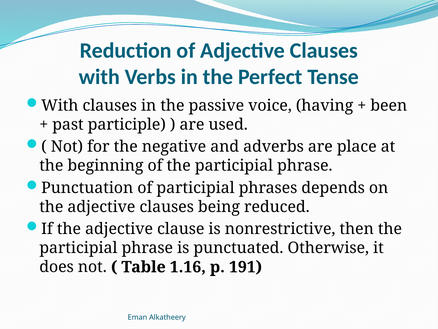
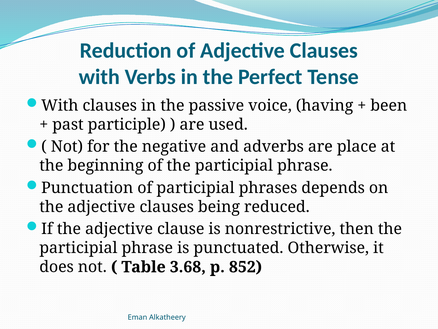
1.16: 1.16 -> 3.68 (188, 267)
191: 191 -> 852 (245, 267)
